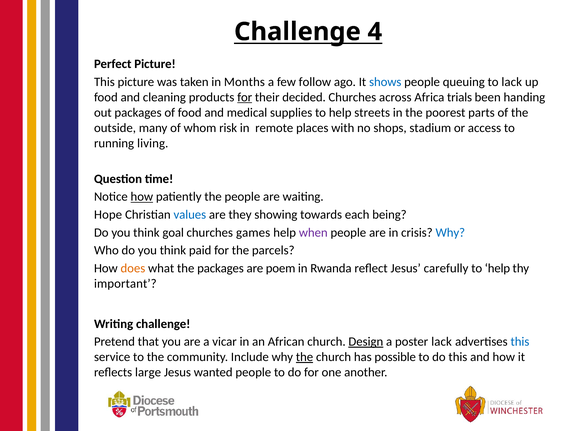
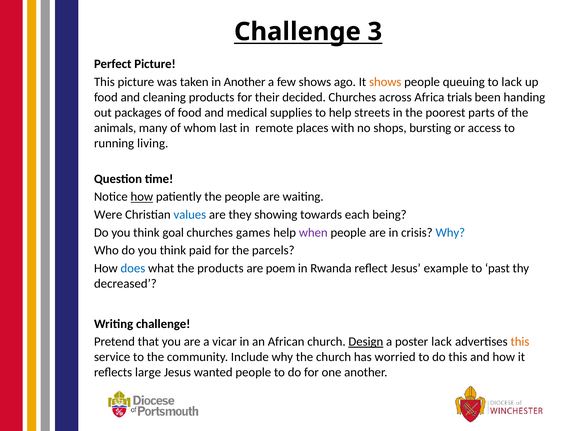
4: 4 -> 3 (375, 32)
in Months: Months -> Another (245, 82)
few follow: follow -> shows (315, 82)
shows colour: blue -> orange (385, 82)
for underline: present -> none (245, 97)
outside: outside -> animals (115, 128)
risk: risk -> last (228, 128)
stadium: stadium -> bursting (430, 128)
Hope: Hope -> Were (108, 215)
does colour: orange -> blue (133, 268)
the packages: packages -> products (220, 268)
carefully: carefully -> example (446, 268)
help: help -> past (497, 268)
important: important -> decreased (125, 284)
this colour: blue -> orange (520, 342)
the underline: present -> none (305, 357)
possible: possible -> worried (395, 357)
